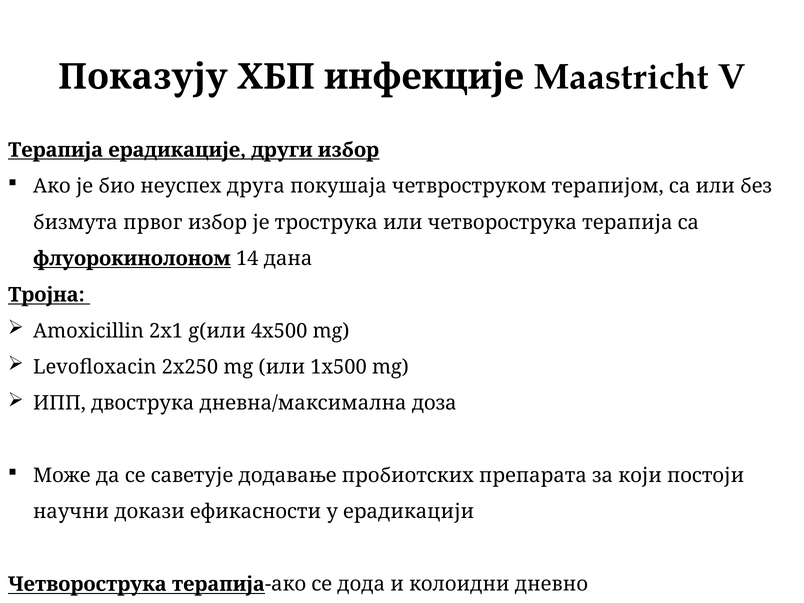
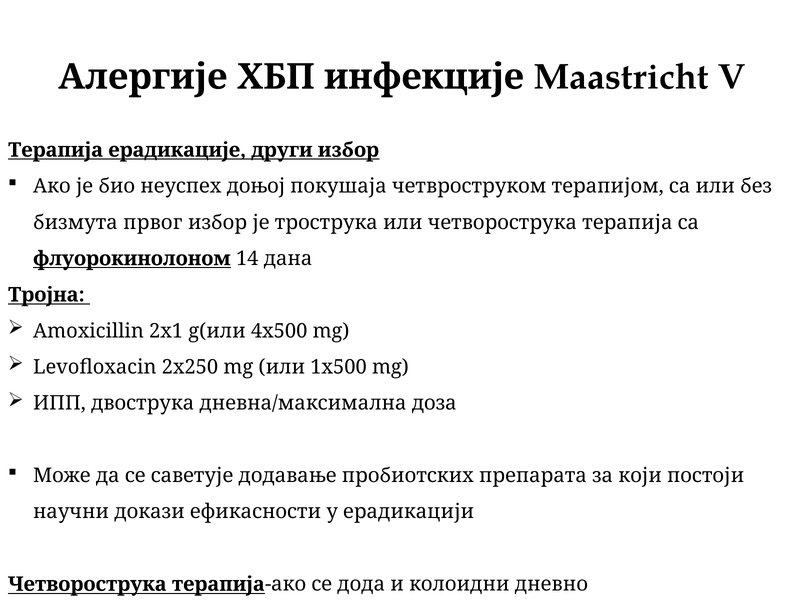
Показују: Показују -> Алергије (143, 77)
друга: друга -> доњој (256, 186)
